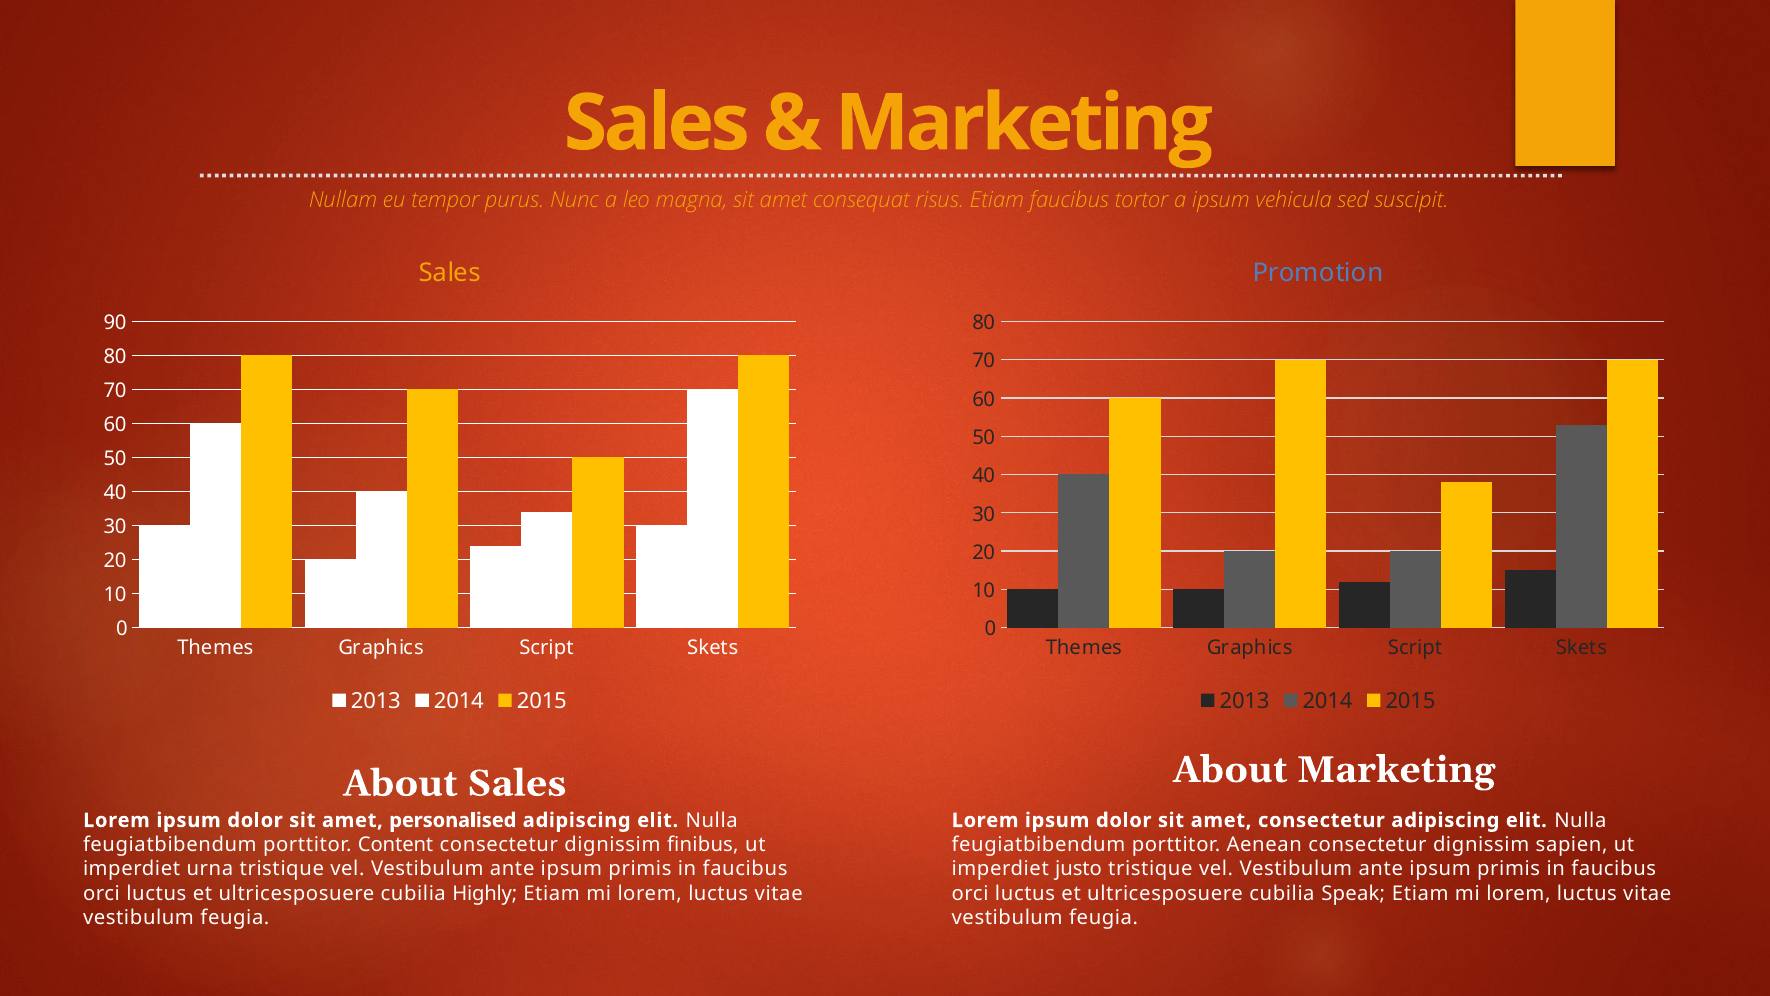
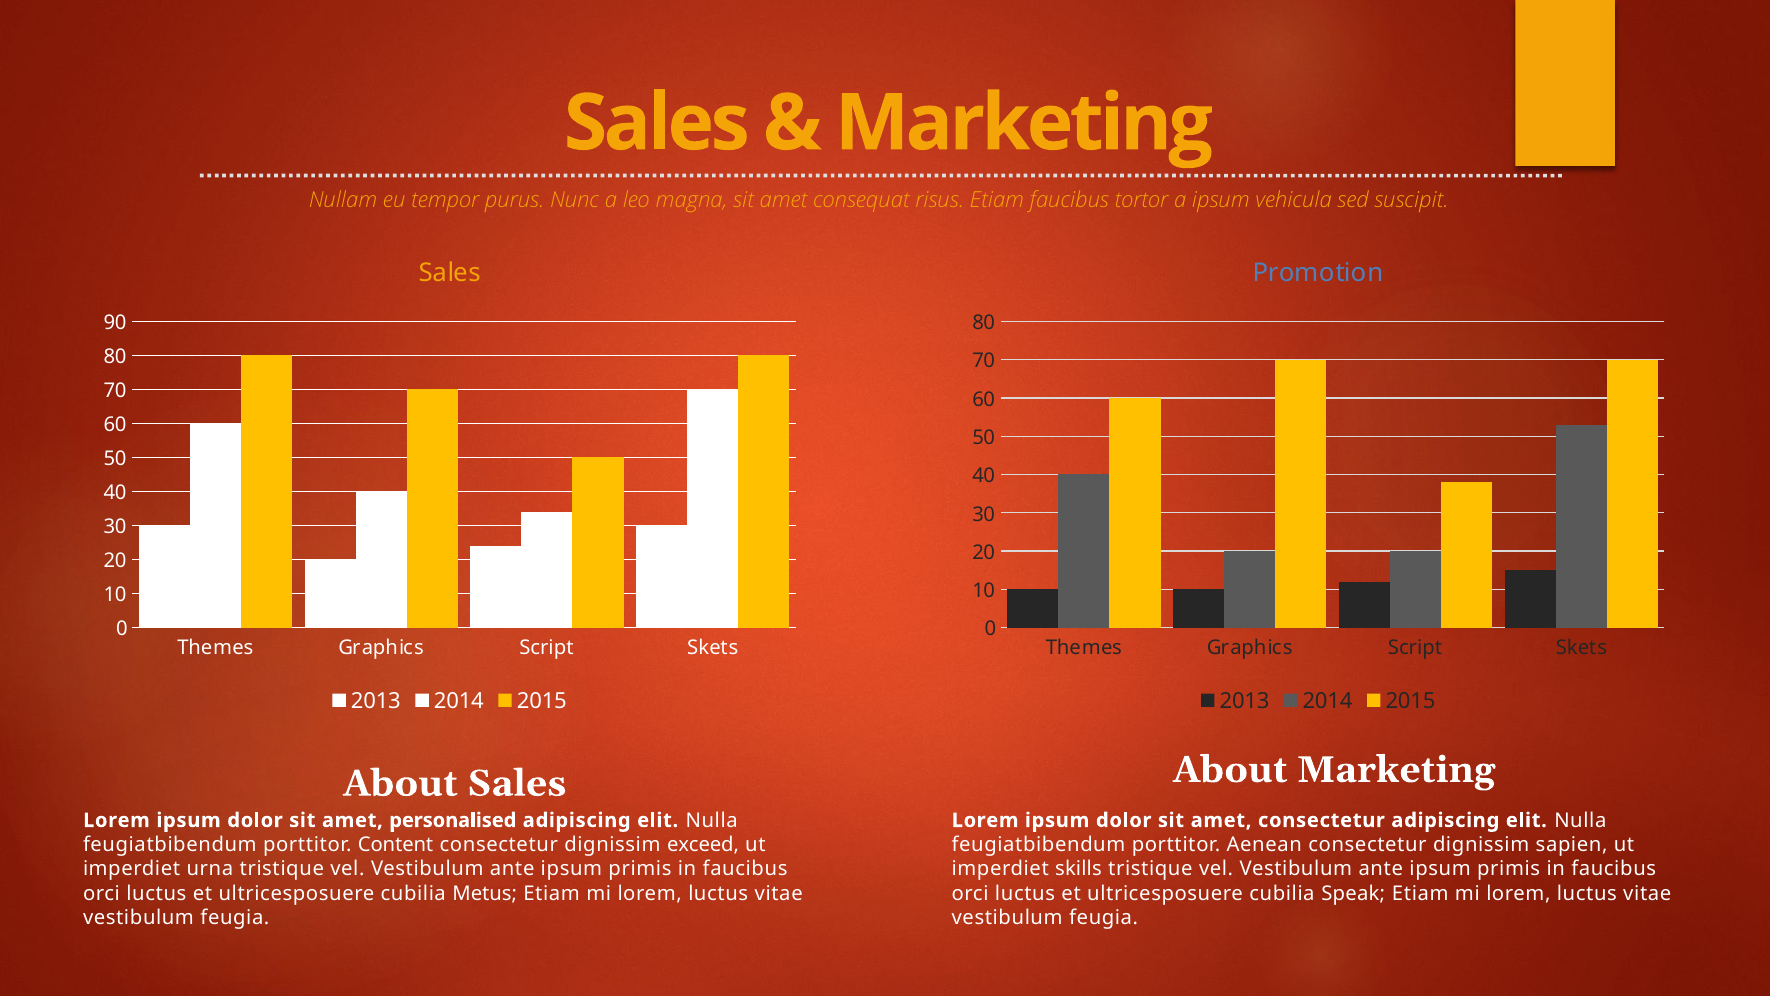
finibus: finibus -> exceed (703, 844)
justo: justo -> skills (1078, 869)
Highly: Highly -> Metus (485, 893)
